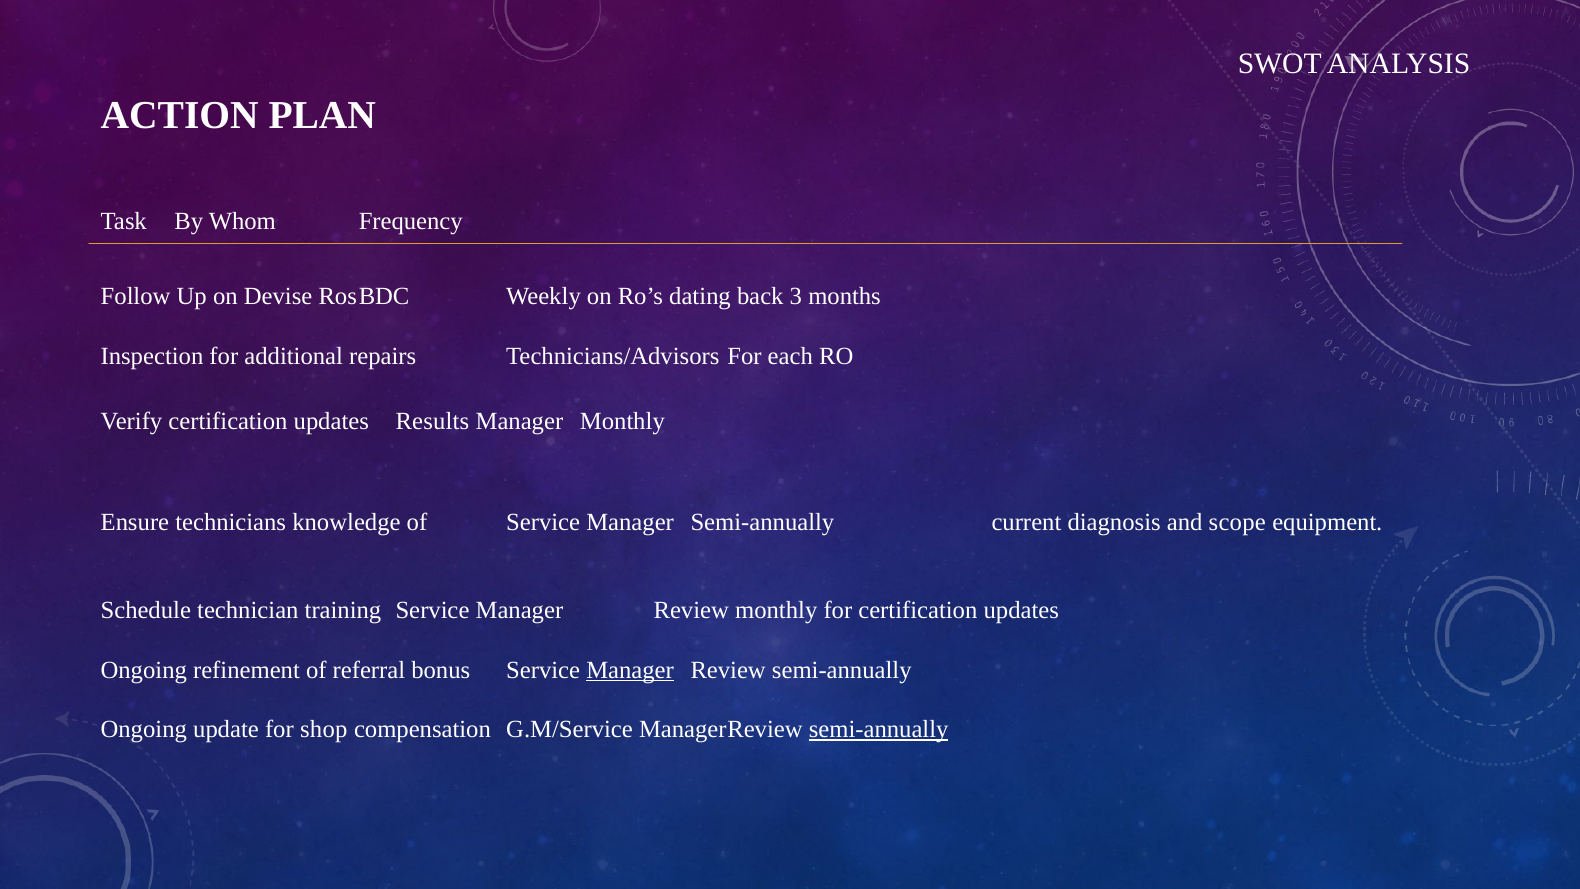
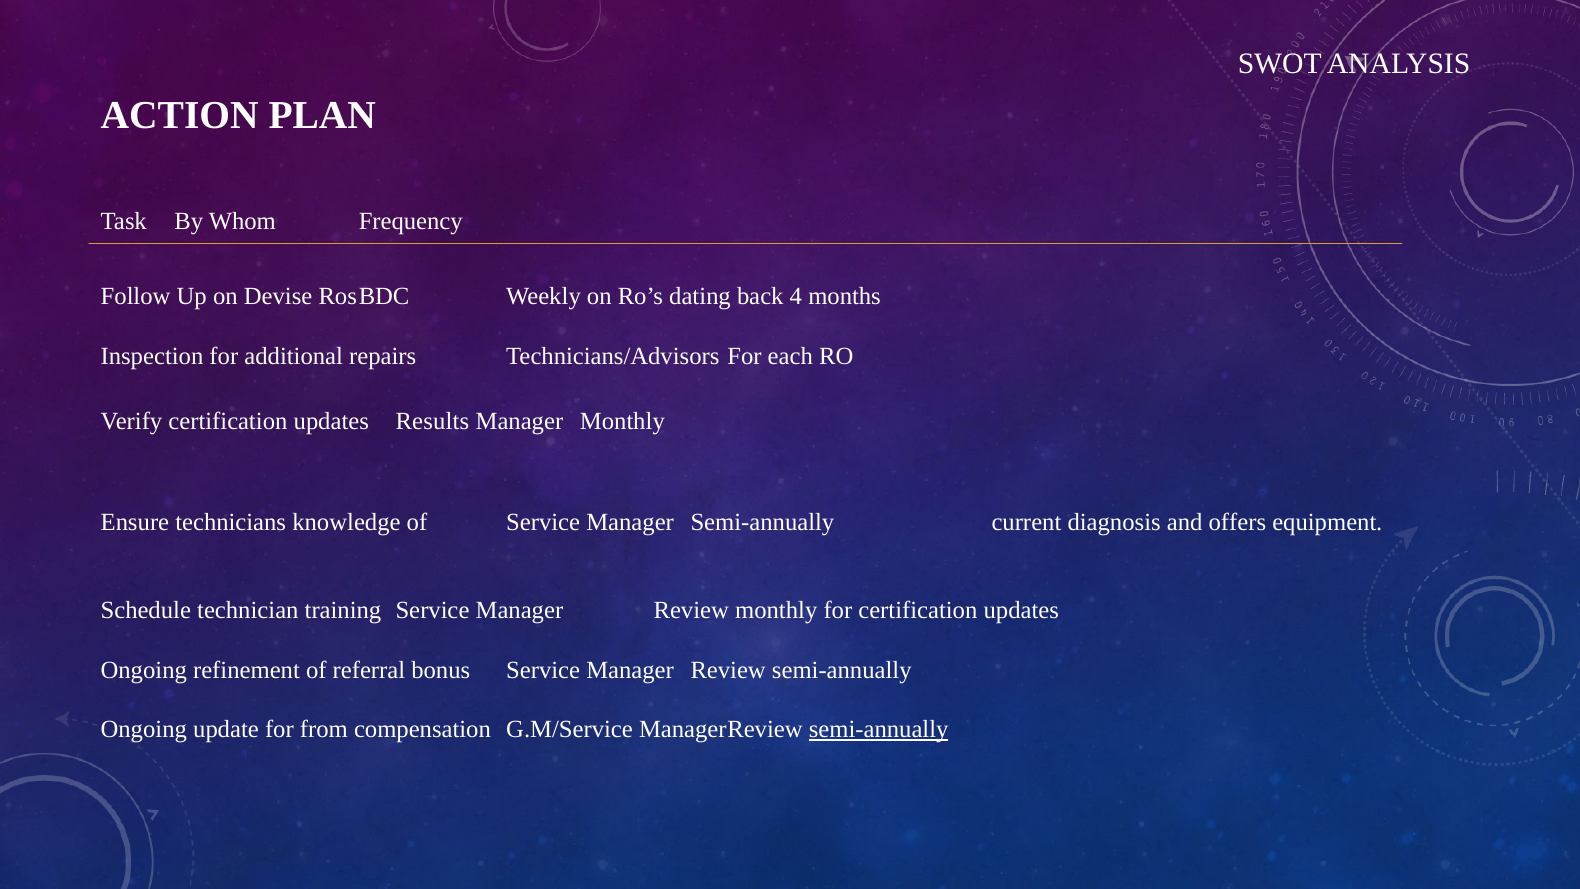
3: 3 -> 4 (796, 297)
scope: scope -> offers (1237, 522)
Manager underline: present -> none (630, 670)
shop: shop -> from (324, 729)
